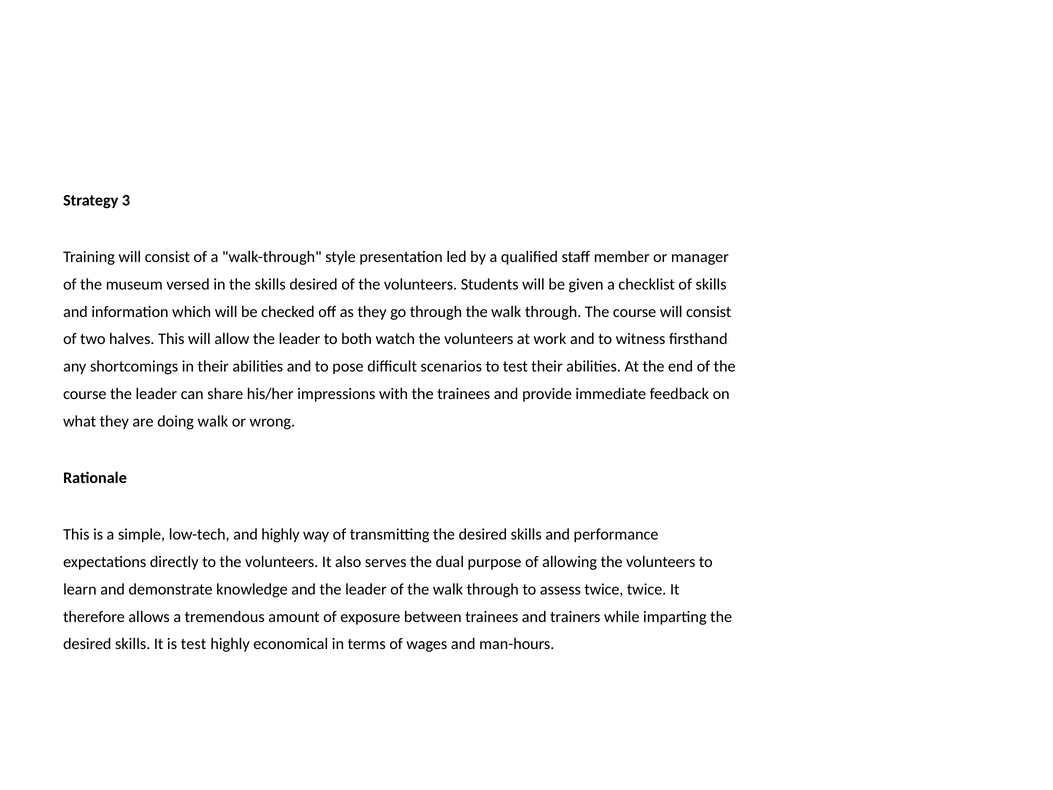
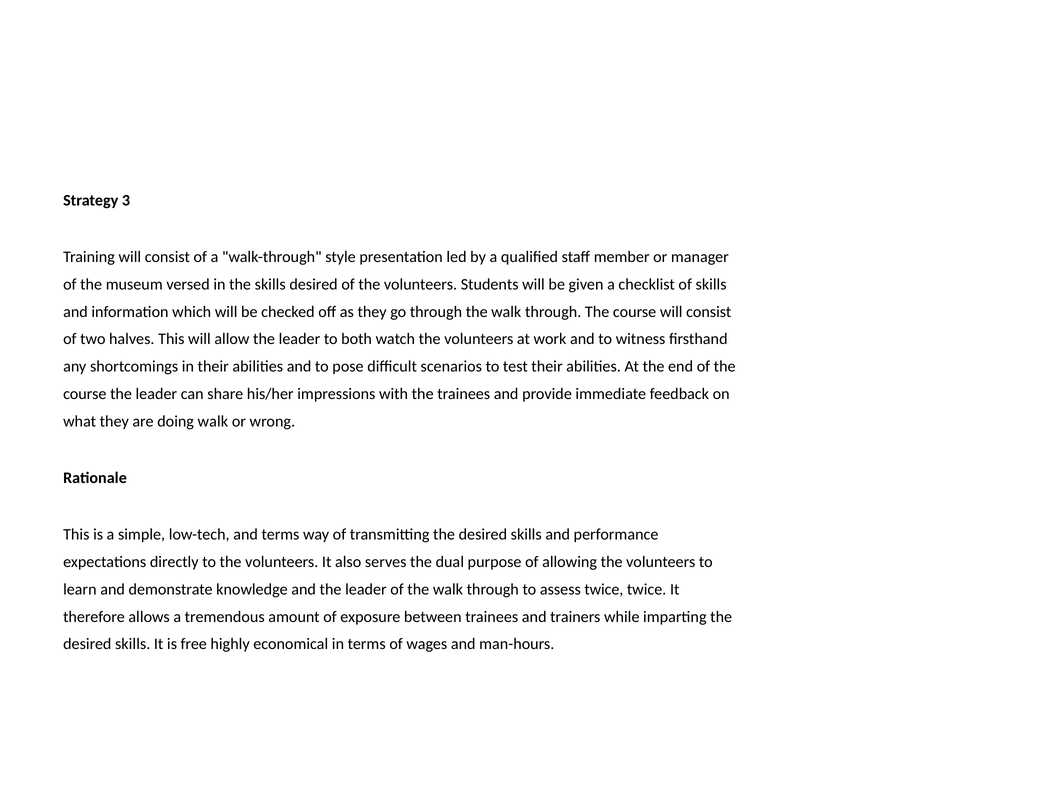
and highly: highly -> terms (280, 534)
is test: test -> free (194, 644)
